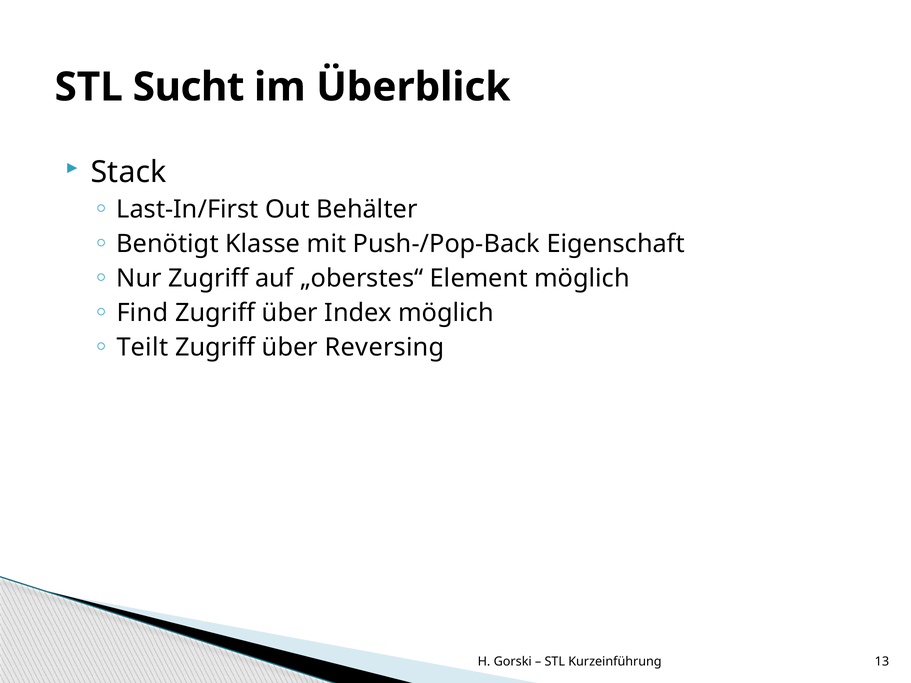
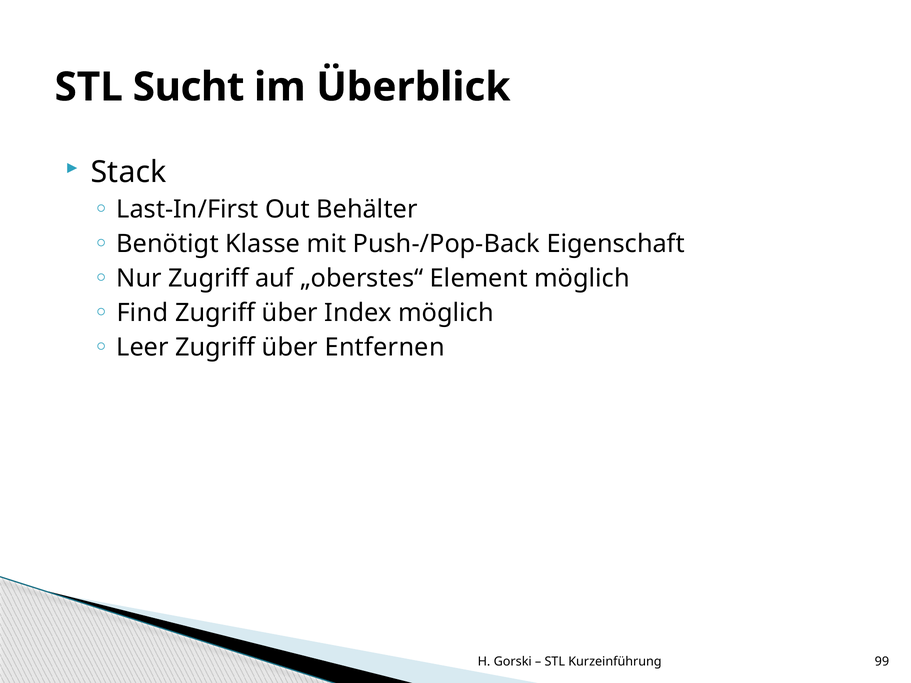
Teilt: Teilt -> Leer (143, 348)
Reversing: Reversing -> Entfernen (385, 348)
13: 13 -> 99 (882, 662)
